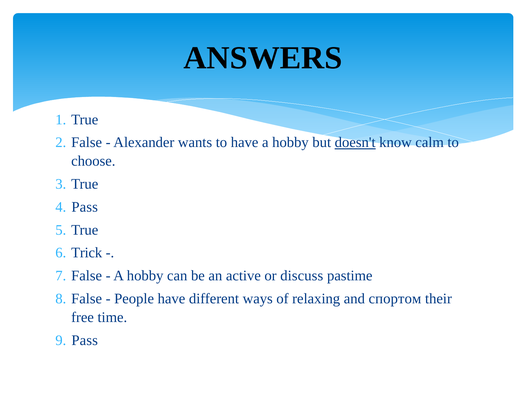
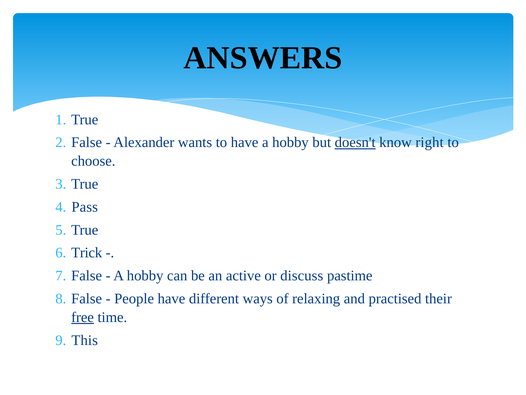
calm: calm -> right (430, 142)
спортом: спортом -> practised (395, 298)
free underline: none -> present (83, 317)
Pass: Pass -> This (85, 340)
